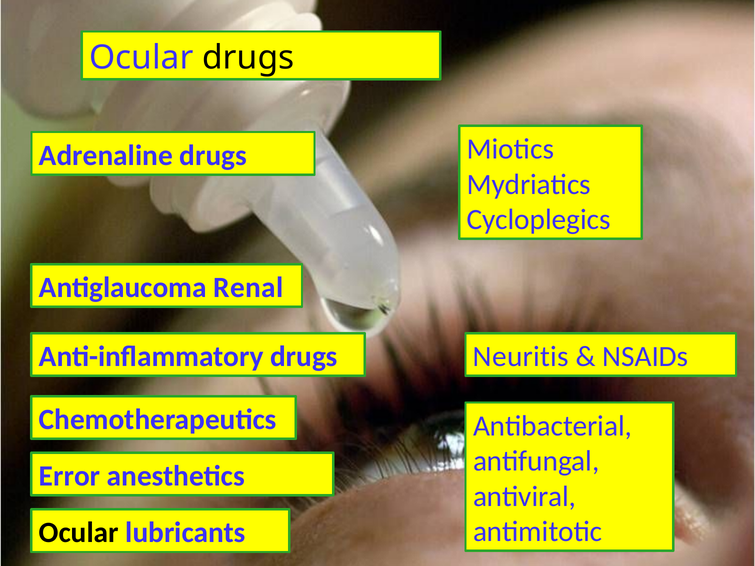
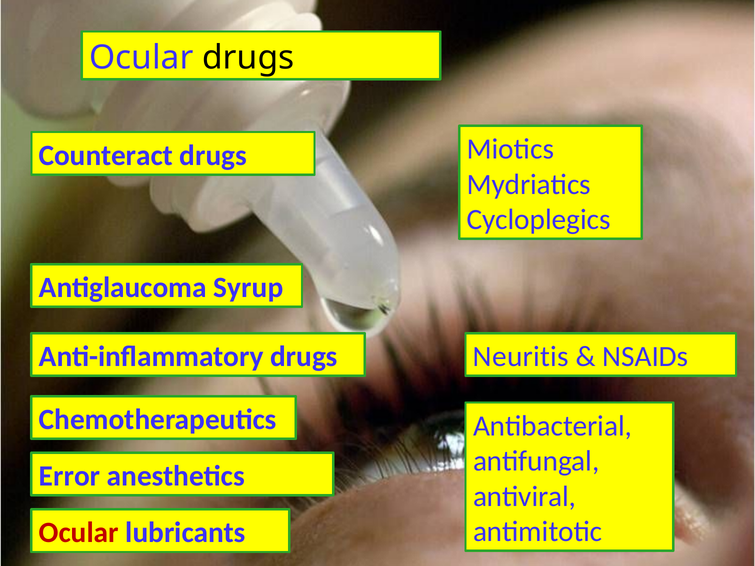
Adrenaline: Adrenaline -> Counteract (106, 155)
Renal: Renal -> Syrup (248, 288)
Ocular colour: black -> red (79, 533)
